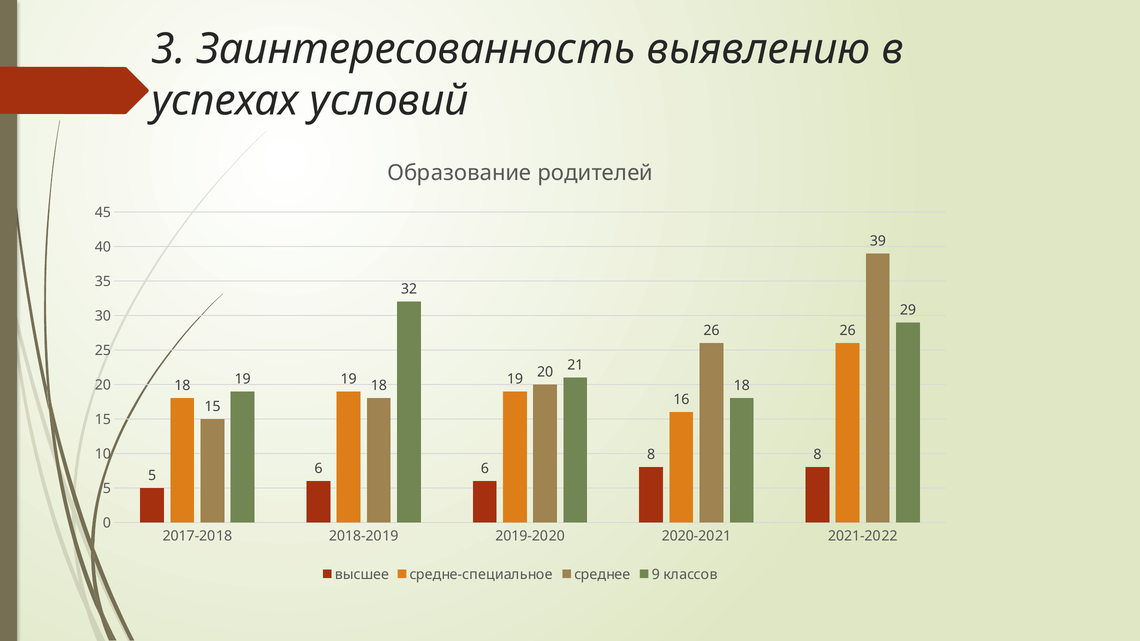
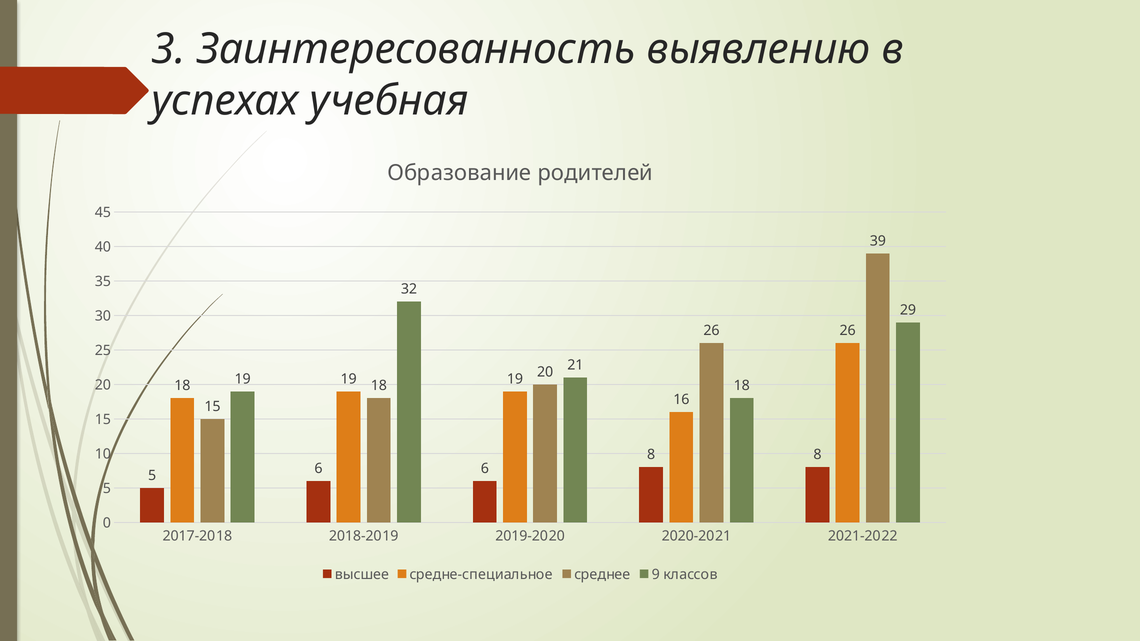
условий: условий -> учебная (389, 101)
